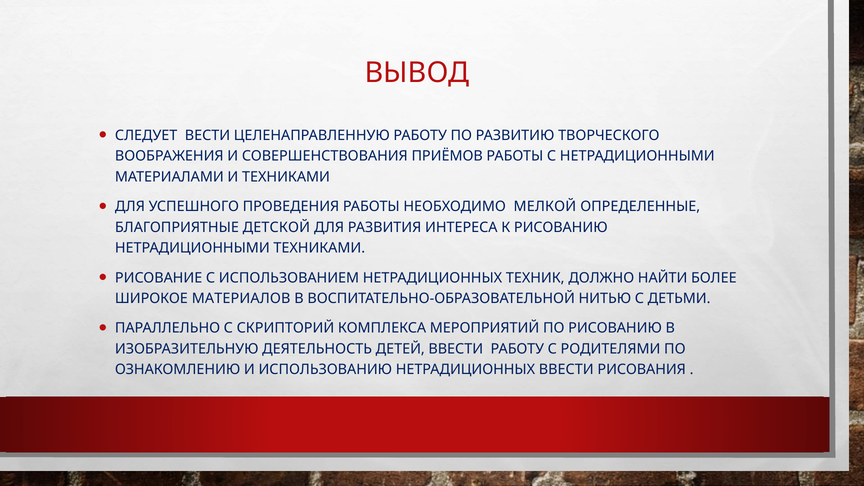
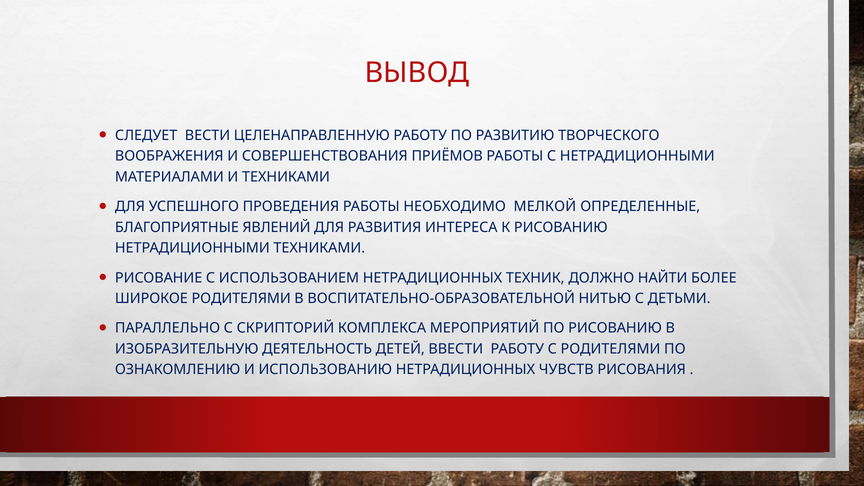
ДЕТСКОЙ: ДЕТСКОЙ -> ЯВЛЕНИЙ (277, 227)
ШИРОКОЕ МАТЕРИАЛОВ: МАТЕРИАЛОВ -> РОДИТЕЛЯМИ (241, 298)
НЕТРАДИЦИОННЫХ ВВЕСТИ: ВВЕСТИ -> ЧУВСТВ (566, 370)
